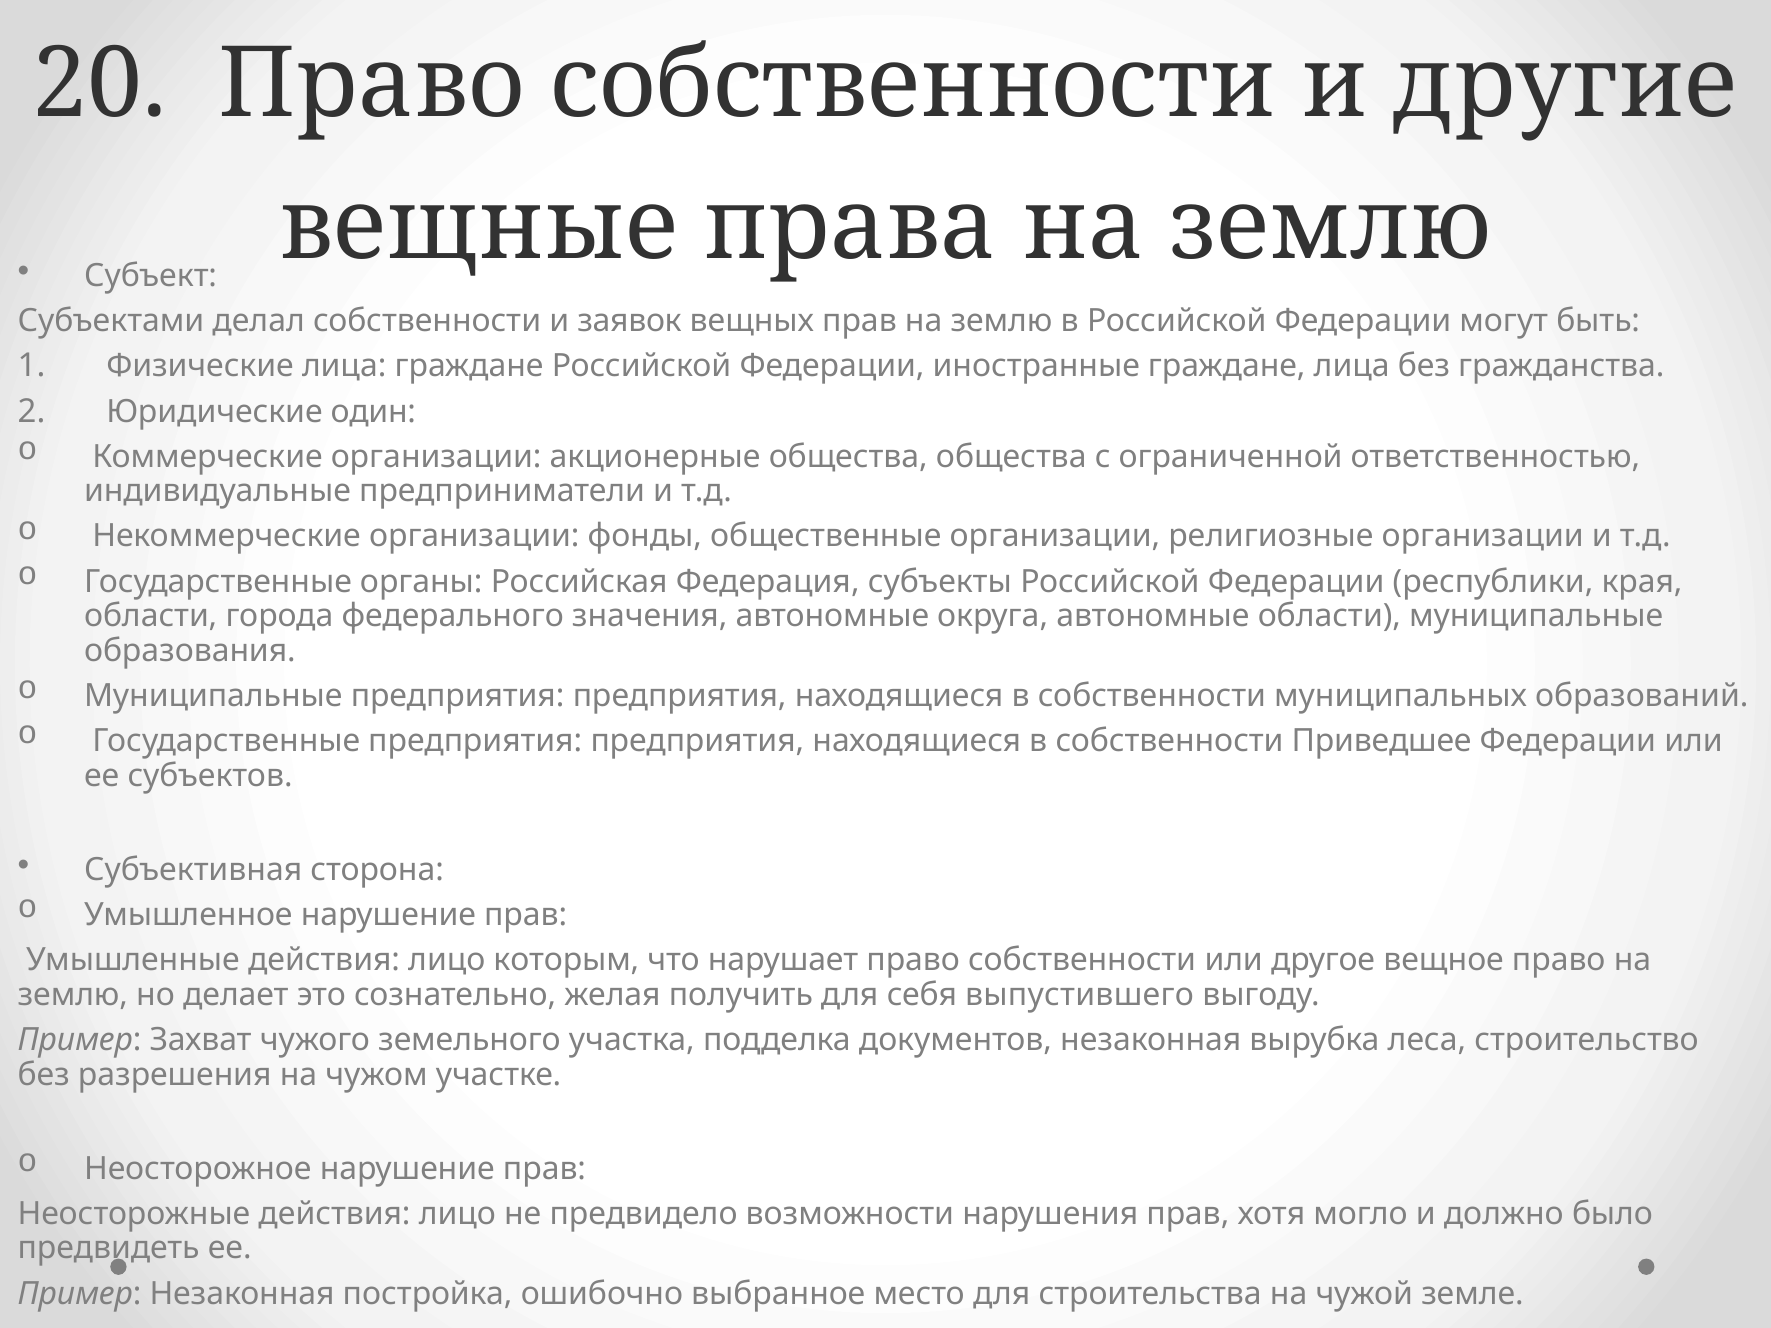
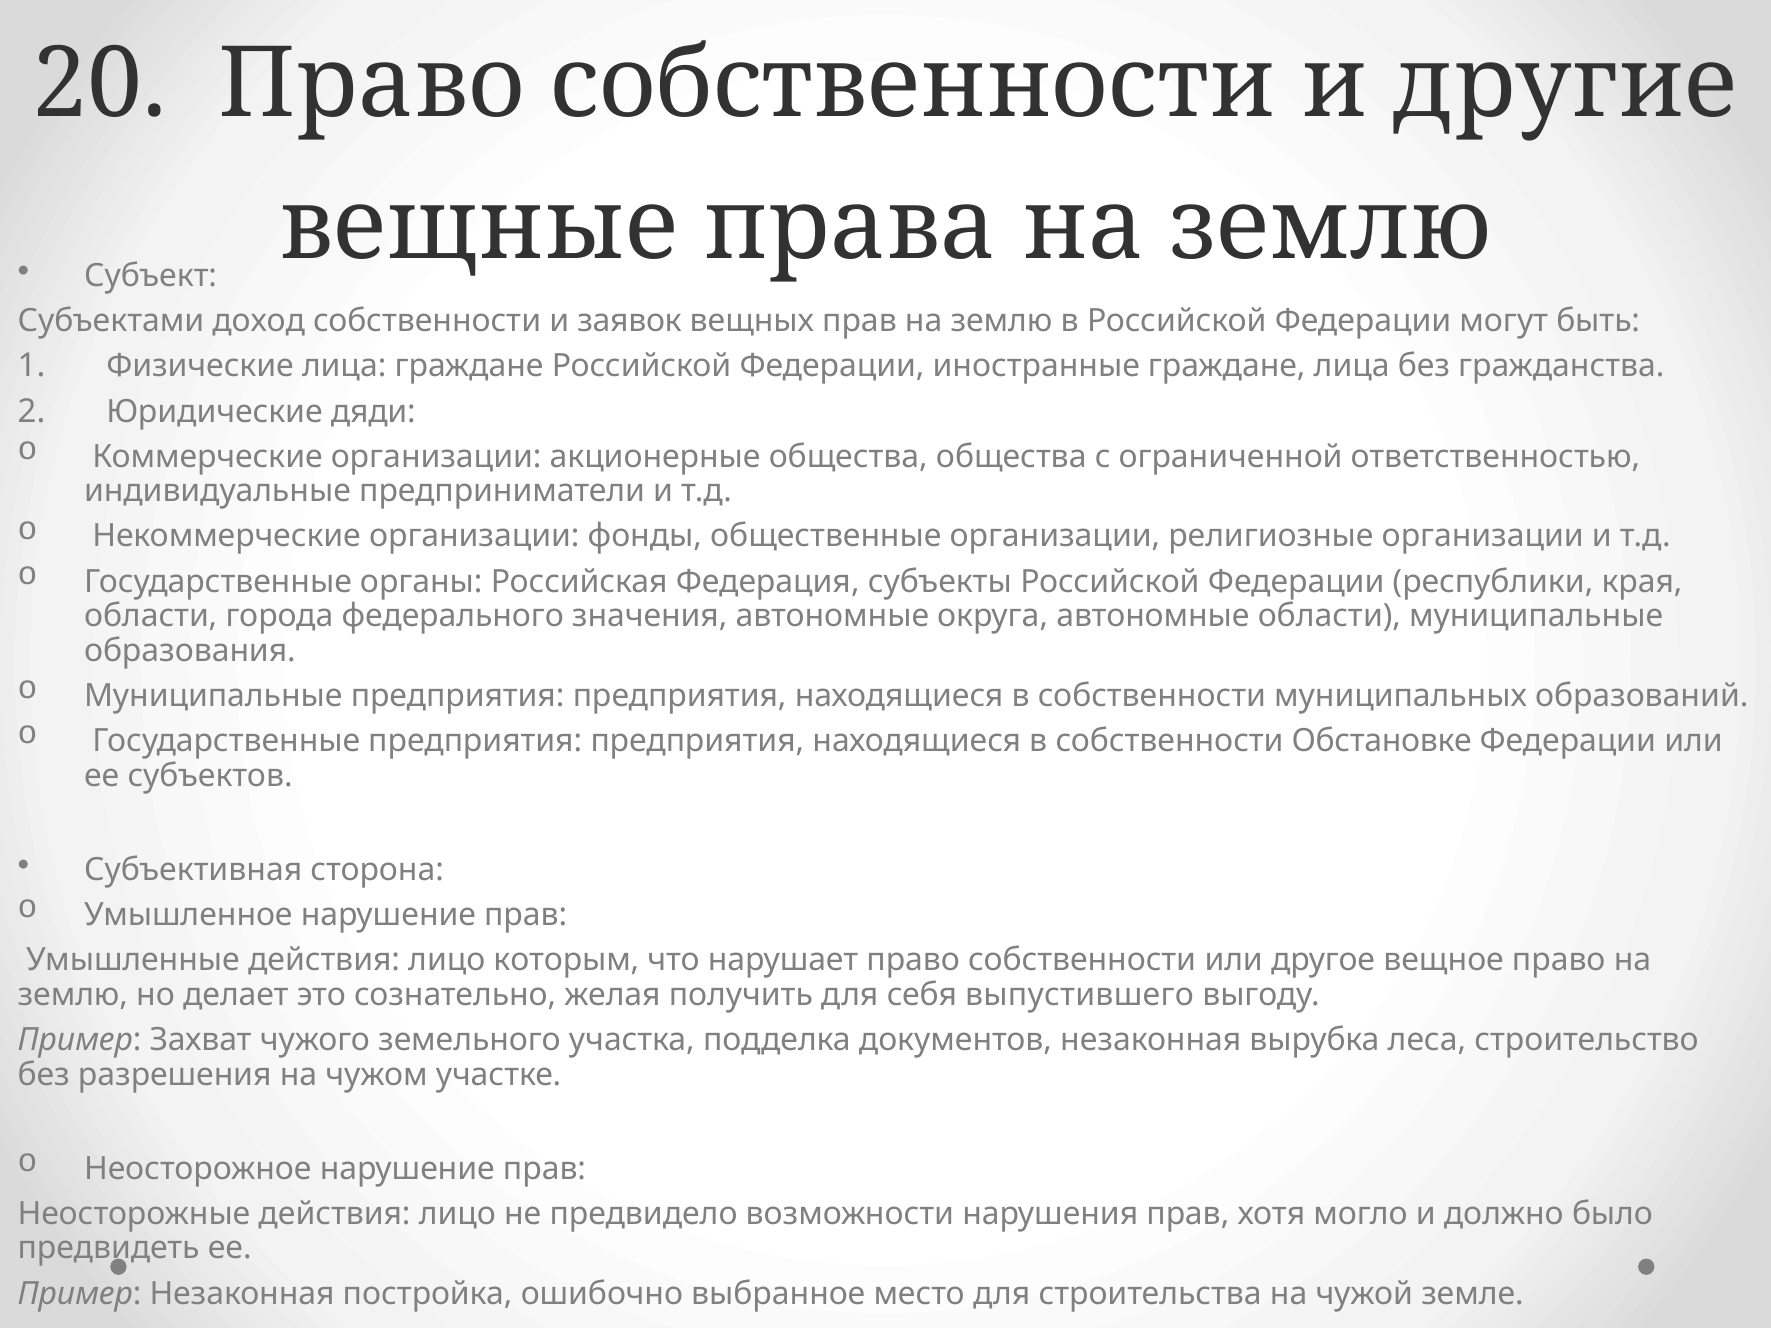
делал: делал -> доход (259, 321)
один: один -> дяди (373, 412)
Приведшее: Приведшее -> Обстановке (1382, 741)
